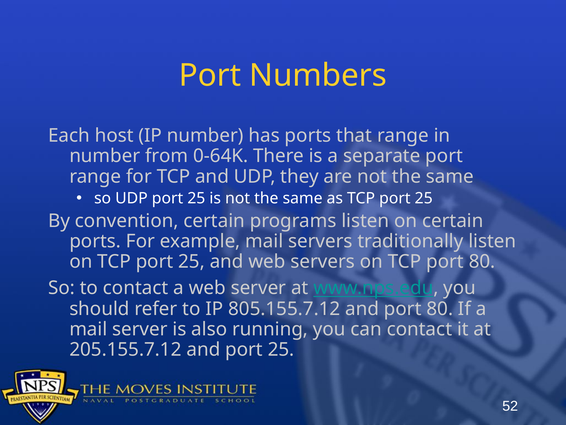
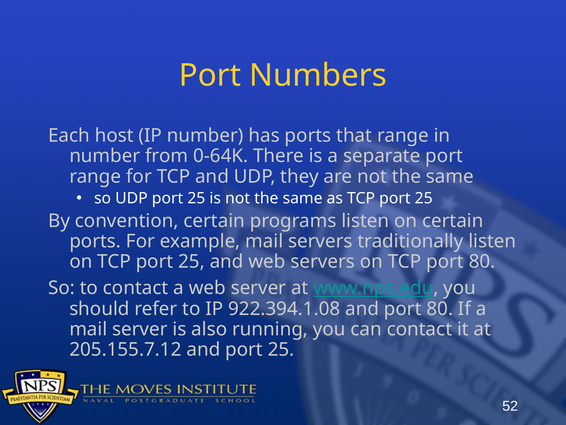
805.155.7.12: 805.155.7.12 -> 922.394.1.08 (284, 309)
